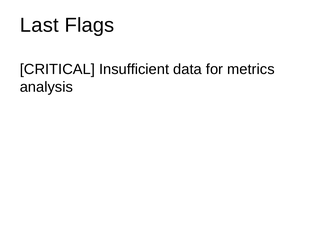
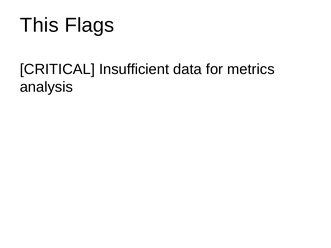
Last: Last -> This (39, 25)
